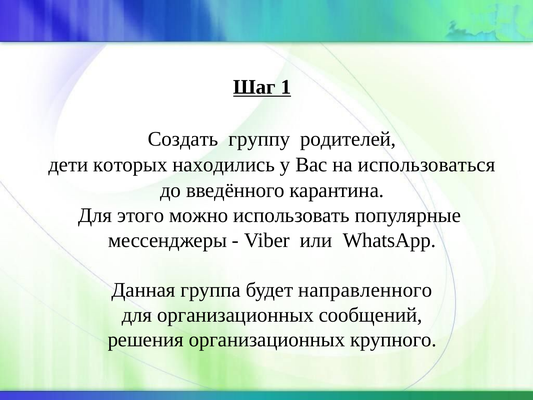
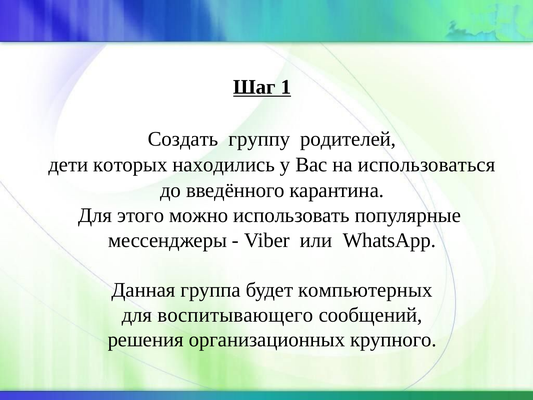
направленного: направленного -> компьютерных (365, 290)
для организационных: организационных -> воспитывающего (235, 315)
